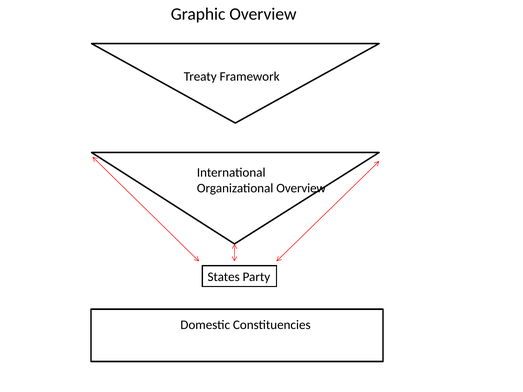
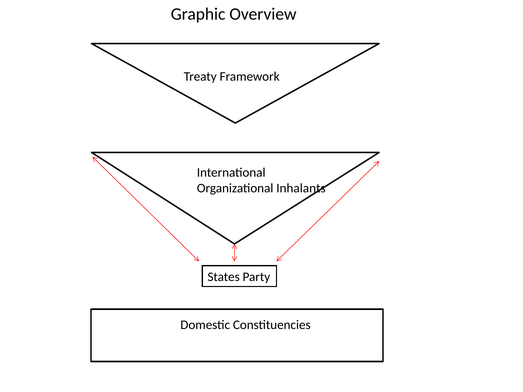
Organizational Overview: Overview -> Inhalants (301, 188)
